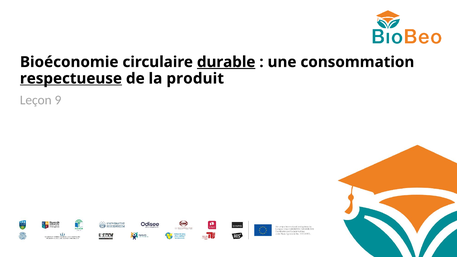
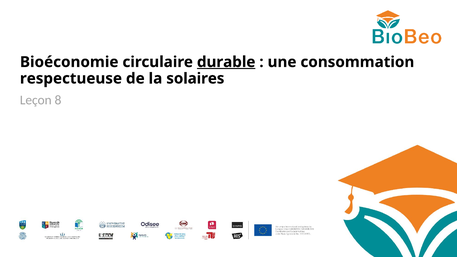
respectueuse underline: present -> none (71, 79)
produit: produit -> solaires (195, 79)
9: 9 -> 8 (58, 100)
